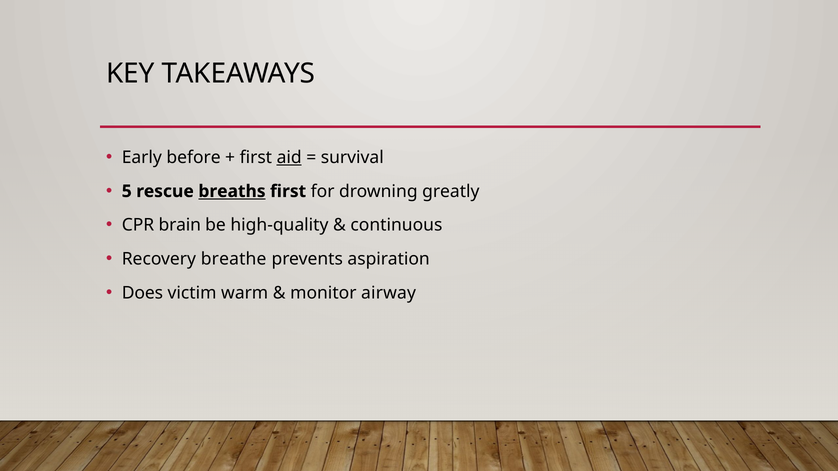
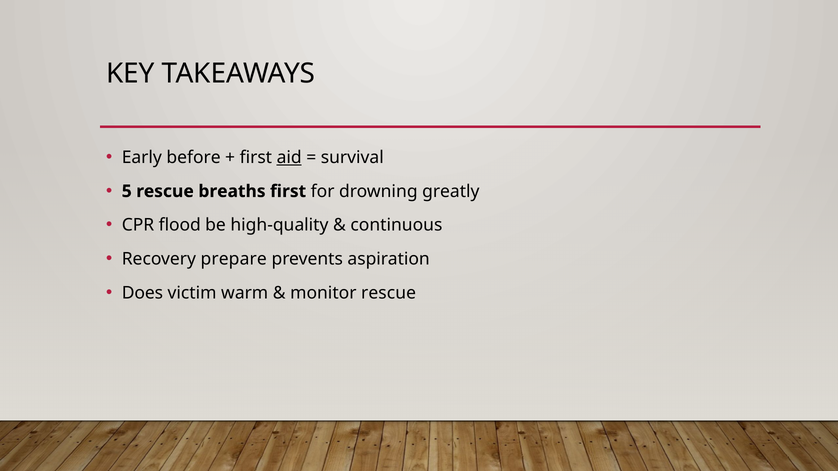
breaths underline: present -> none (232, 191)
brain: brain -> flood (180, 225)
breathe: breathe -> prepare (234, 259)
monitor airway: airway -> rescue (389, 293)
